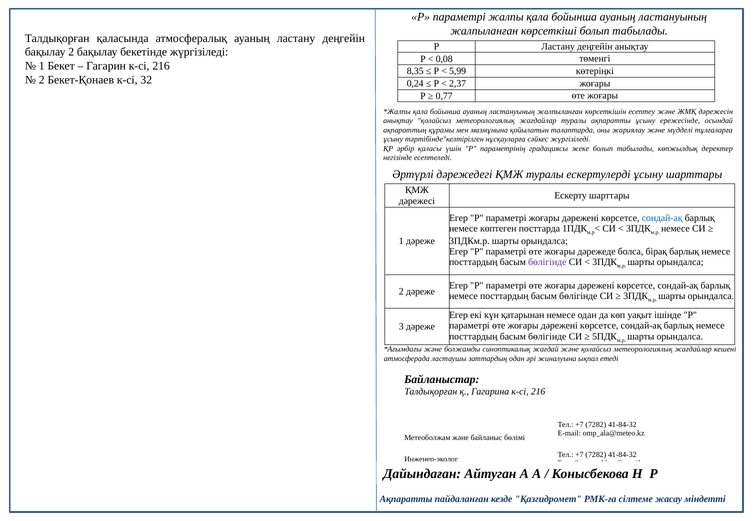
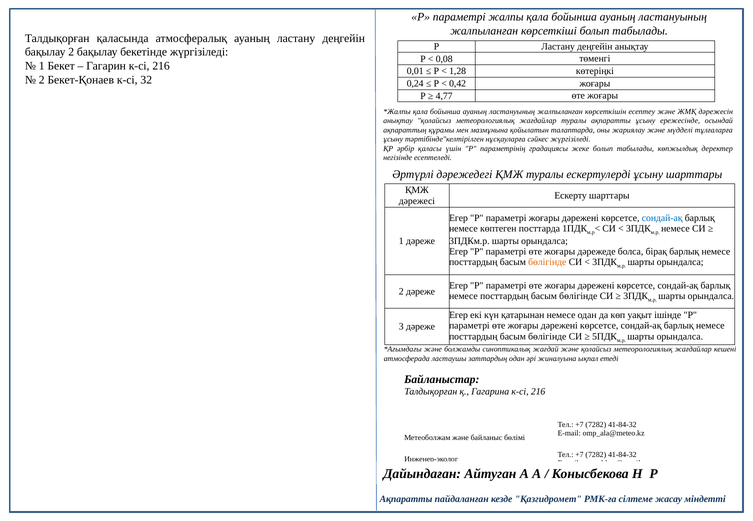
8,35: 8,35 -> 0,01 (415, 71)
5,99: 5,99 -> 1,28 (458, 71)
2,37: 2,37 -> 0,42 (458, 84)
0,77: 0,77 -> 4,77 (444, 96)
бөлігінде colour: purple -> orange (547, 262)
